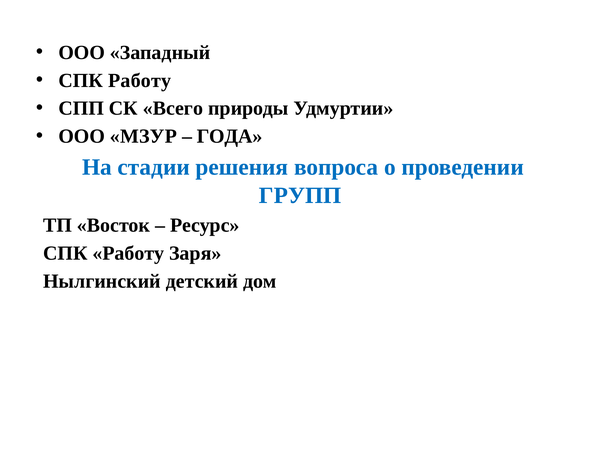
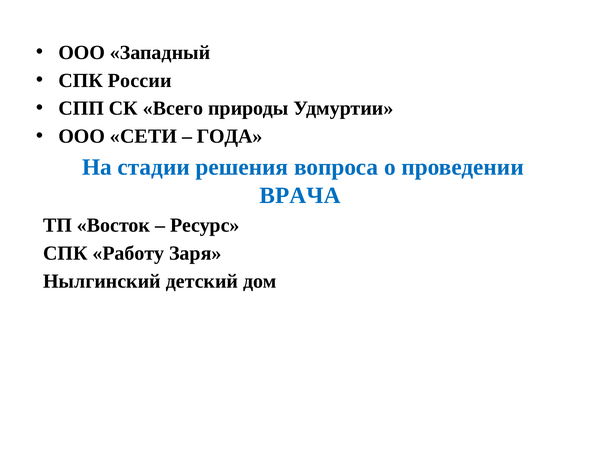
Работу: Работу -> России (140, 80)
МЗУР: МЗУР -> СЕТИ (143, 136)
ГРУПП: ГРУПП -> ВРАЧА (300, 195)
